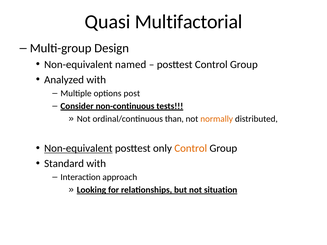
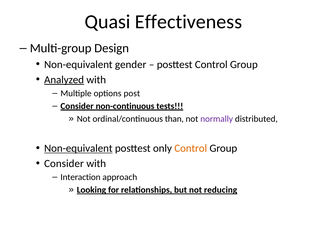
Multifactorial: Multifactorial -> Effectiveness (189, 22)
named: named -> gender (131, 65)
Analyzed underline: none -> present (64, 80)
normally colour: orange -> purple (217, 119)
Standard: Standard -> Consider (64, 164)
situation: situation -> reducing (221, 190)
